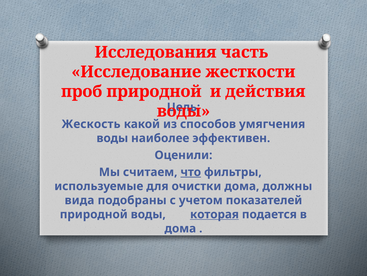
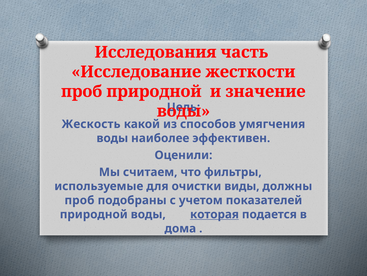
действия: действия -> значение (265, 91)
что underline: present -> none (191, 172)
очистки дома: дома -> виды (242, 186)
вида: вида -> проб (79, 200)
